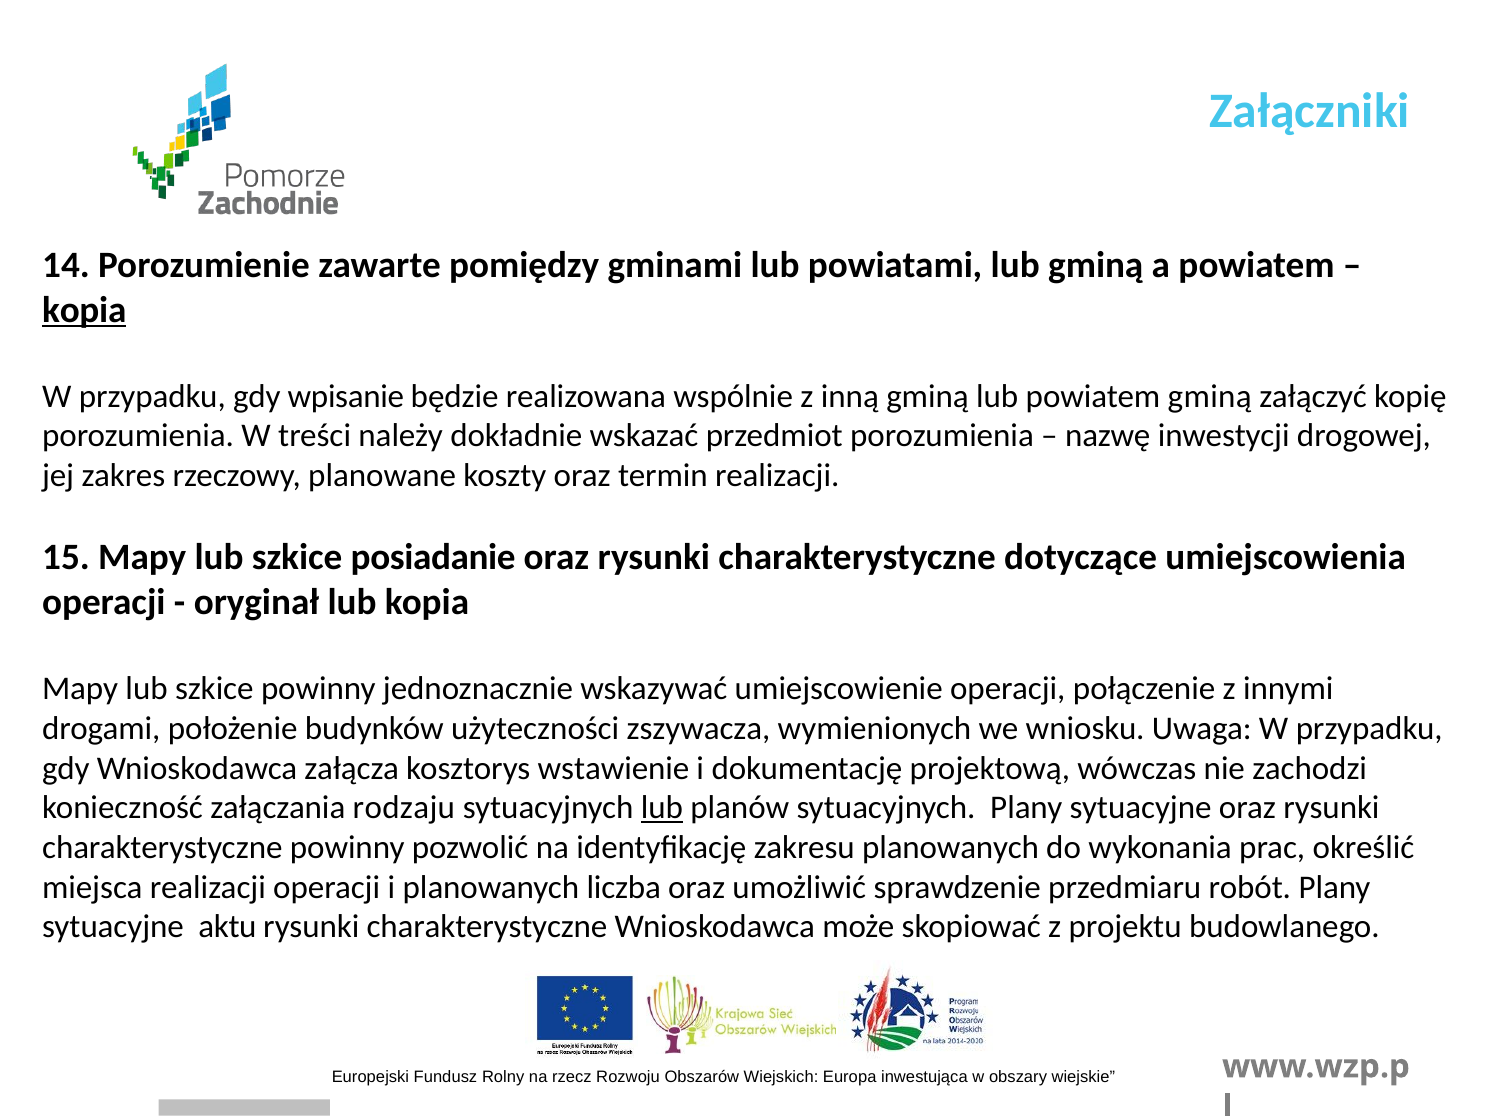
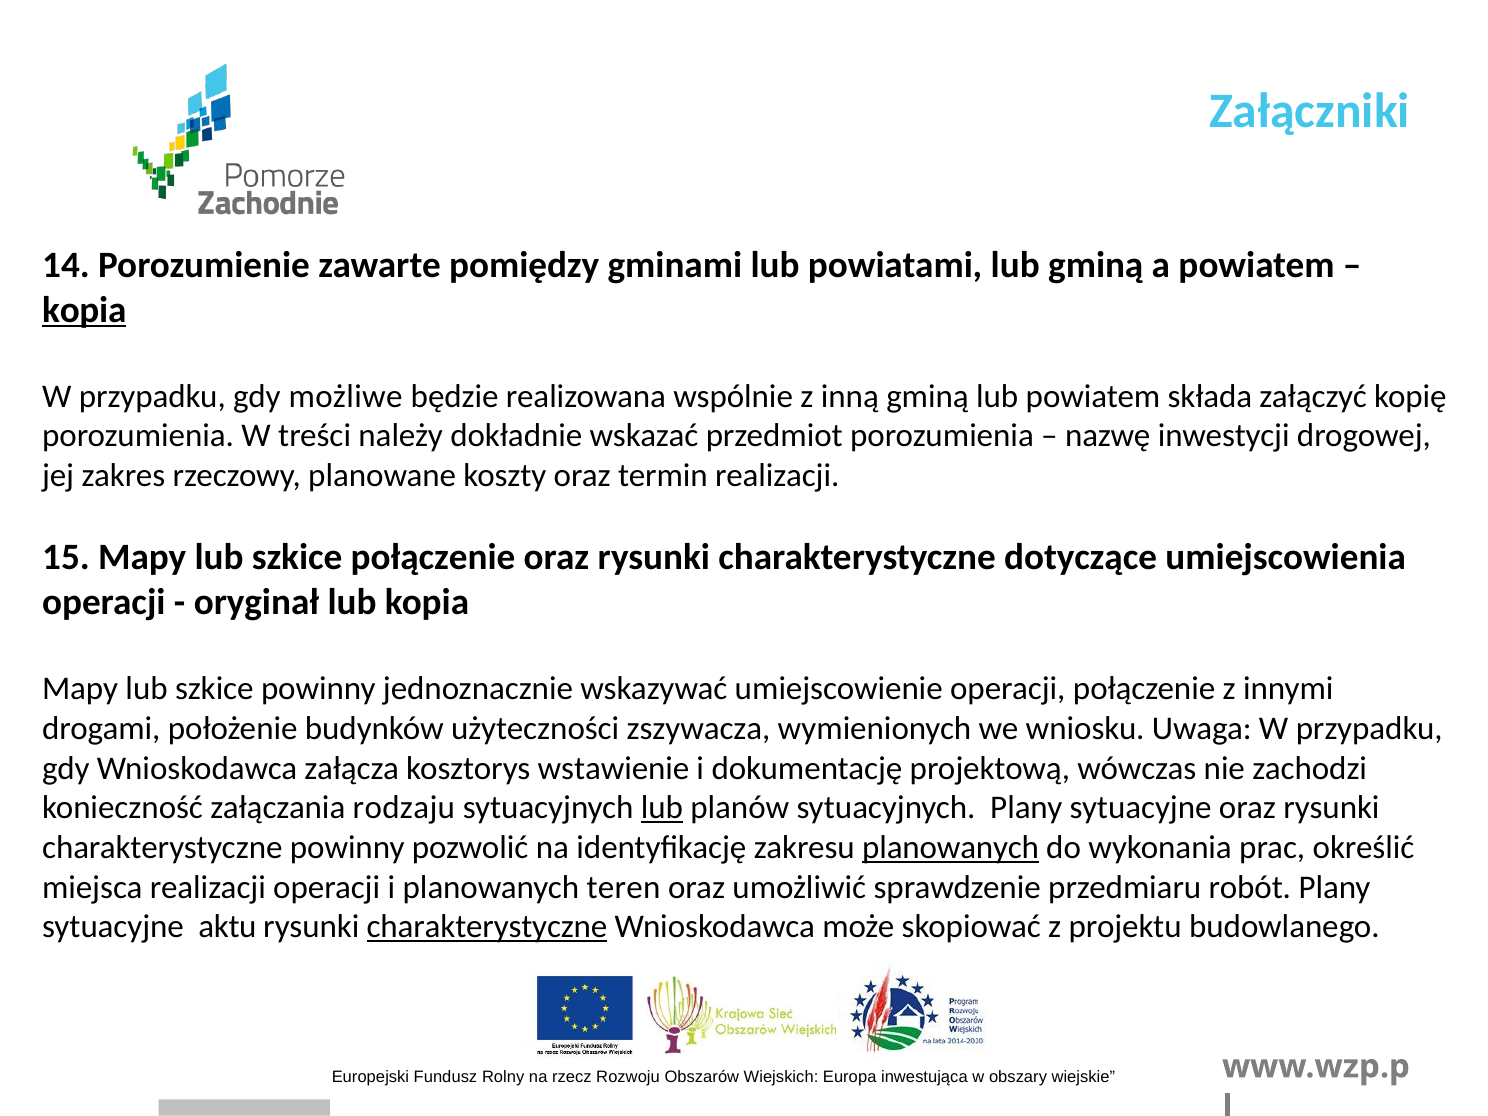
wpisanie: wpisanie -> możliwe (346, 396)
powiatem gminą: gminą -> składa (1210, 396)
szkice posiadanie: posiadanie -> połączenie (433, 558)
planowanych underline: none -> present (951, 847)
liczba: liczba -> teren (623, 887)
charakterystyczne underline: none -> present (487, 927)
